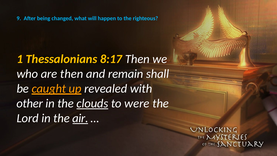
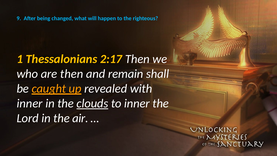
8:17: 8:17 -> 2:17 (111, 59)
other: other -> inner (30, 103)
to were: were -> inner (137, 103)
air underline: present -> none (80, 118)
